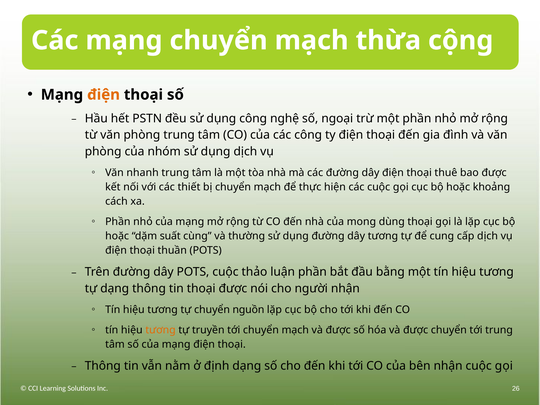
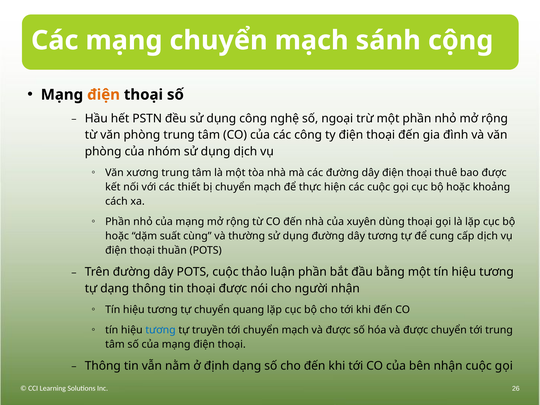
thừa: thừa -> sánh (388, 40)
nhanh: nhanh -> xương (143, 173)
mong: mong -> xuyên (361, 222)
nguồn: nguồn -> quang (248, 310)
tương colour: orange -> blue (161, 330)
